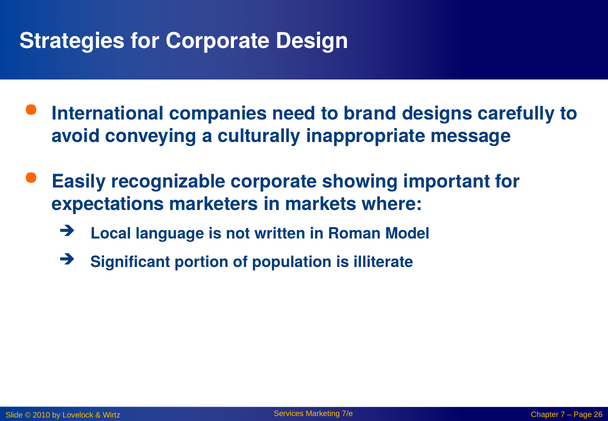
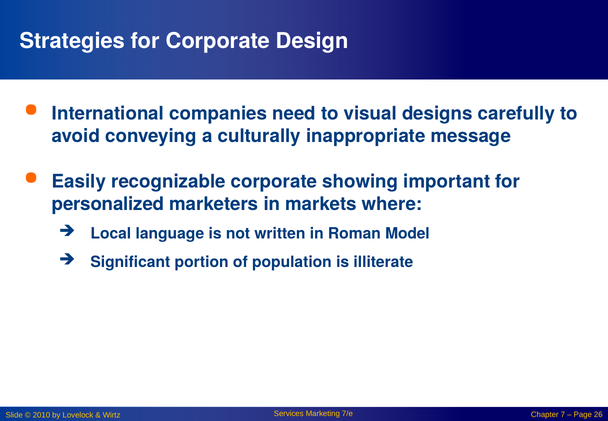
brand: brand -> visual (370, 113)
expectations: expectations -> personalized (108, 204)
